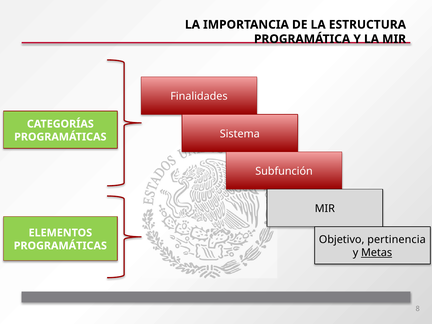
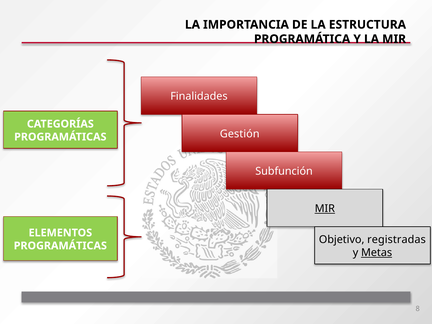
Sistema: Sistema -> Gestión (240, 134)
MIR underline: none -> present (325, 209)
pertinencia: pertinencia -> registradas (397, 240)
